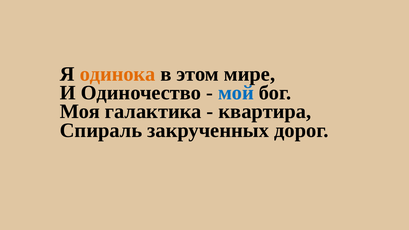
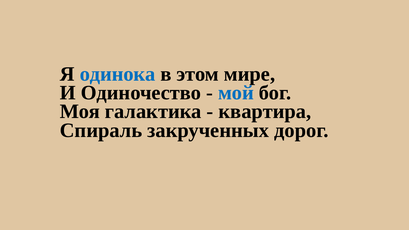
одинока colour: orange -> blue (118, 74)
